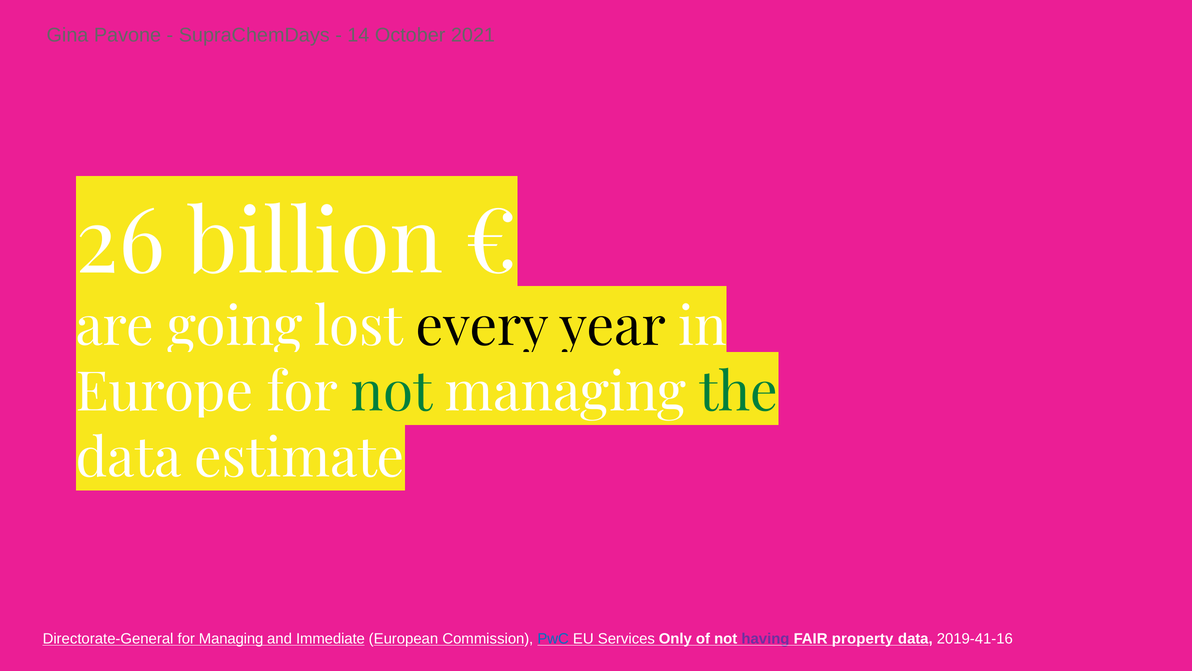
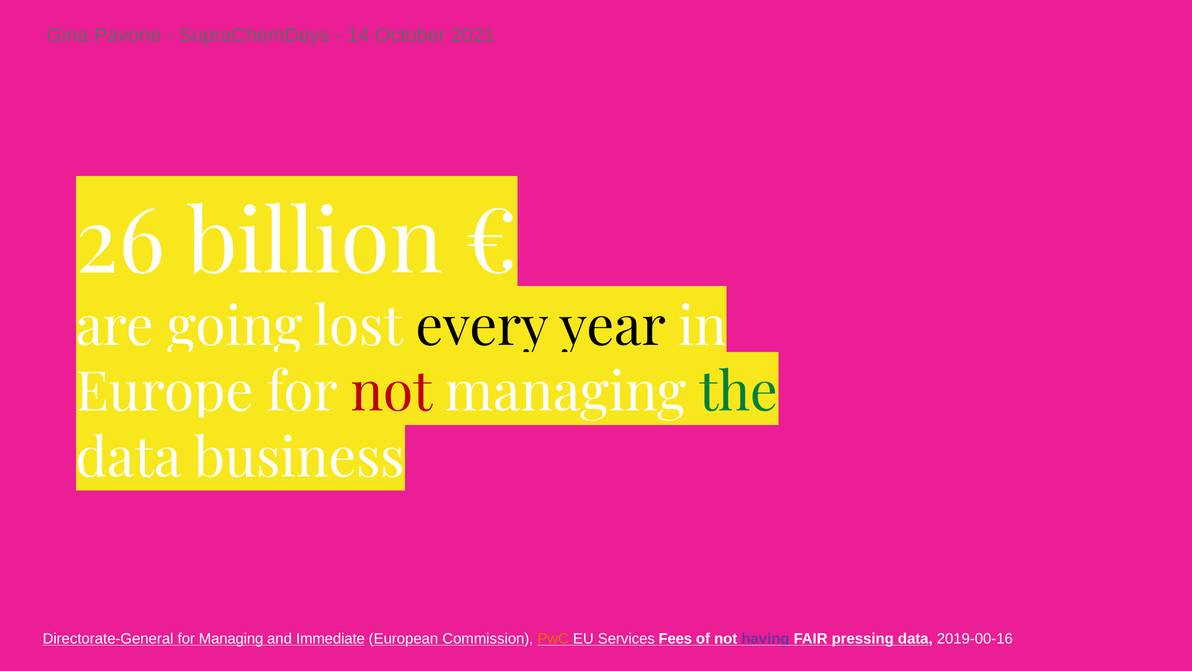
not colour: green -> red (391, 393)
estimate: estimate -> business (299, 458)
PwC colour: blue -> orange (553, 638)
Only: Only -> Fees (675, 638)
property: property -> pressing (863, 638)
2019-41-16: 2019-41-16 -> 2019-00-16 (975, 638)
